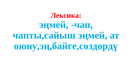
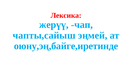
эңмей: эңмей -> жерүү (54, 25)
оюну,эң,байге,сөздөрдү: оюну,эң,байге,сөздөрдү -> оюну,эң,байге,иретинде (66, 46)
